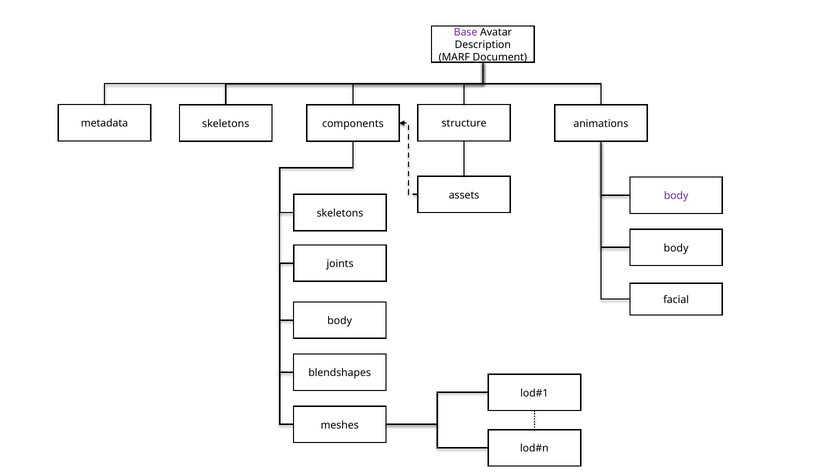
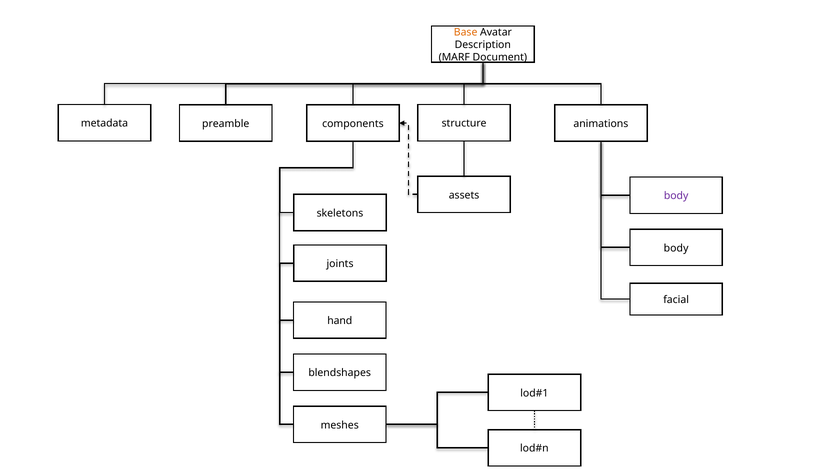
Base colour: purple -> orange (466, 32)
skeletons: skeletons -> preamble (226, 124)
body: body -> hand (340, 320)
